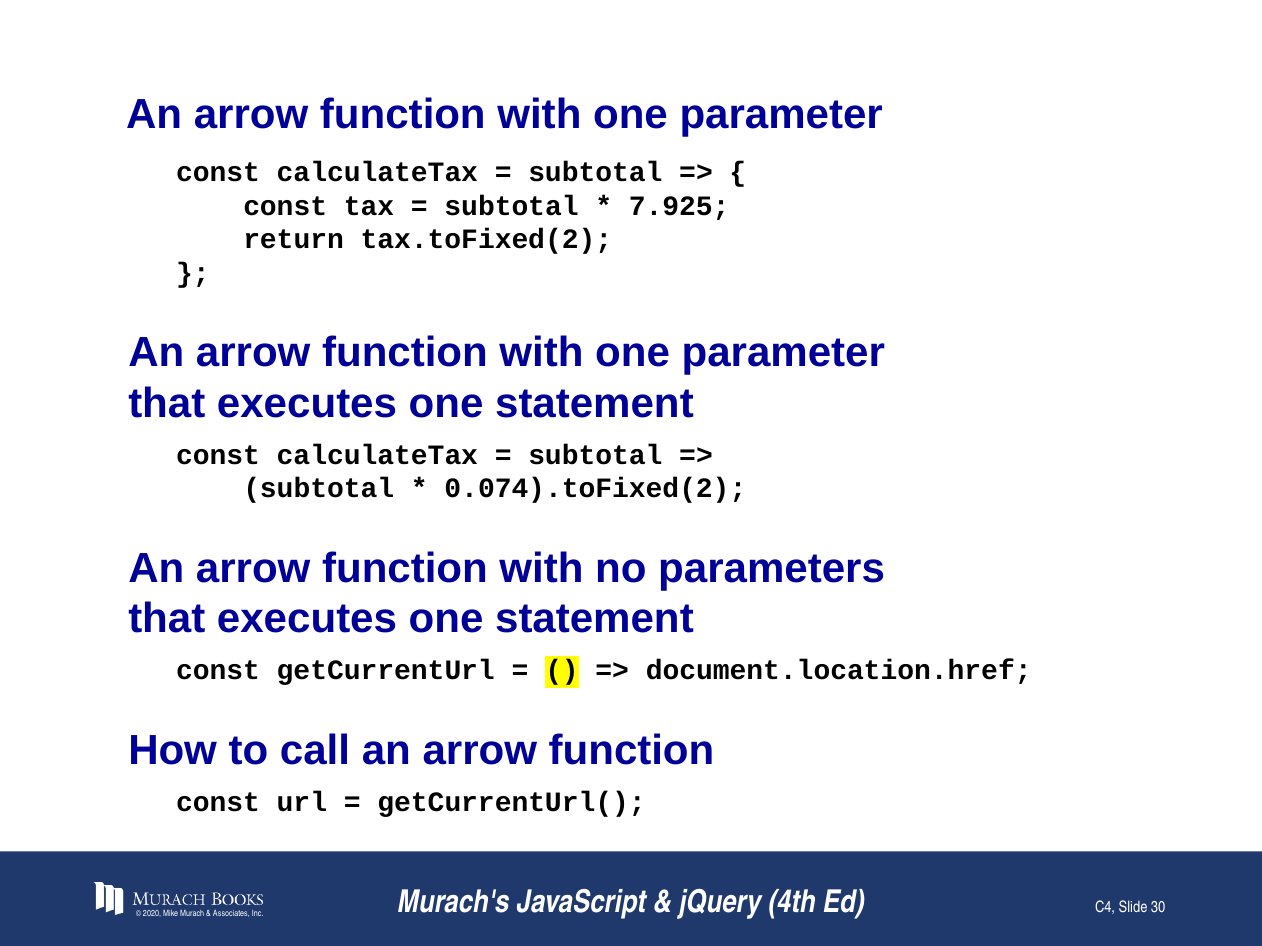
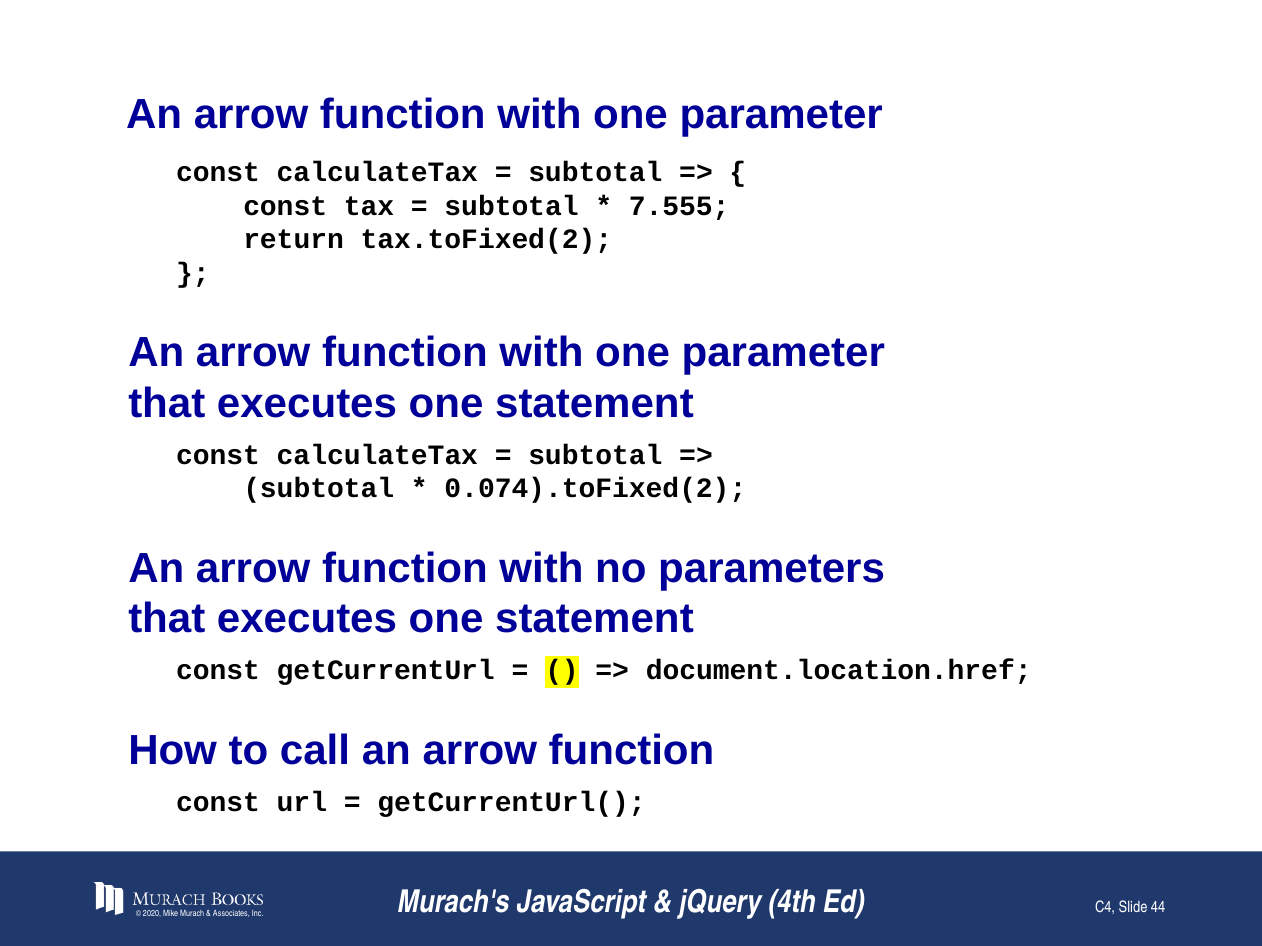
7.925: 7.925 -> 7.555 (679, 206)
30: 30 -> 44 (1158, 908)
